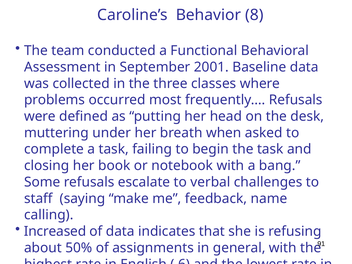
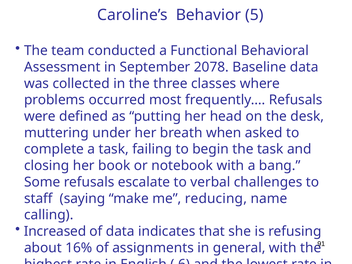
8: 8 -> 5 (254, 15)
2001: 2001 -> 2078 (211, 67)
feedback: feedback -> reducing (216, 199)
50%: 50% -> 16% (79, 248)
